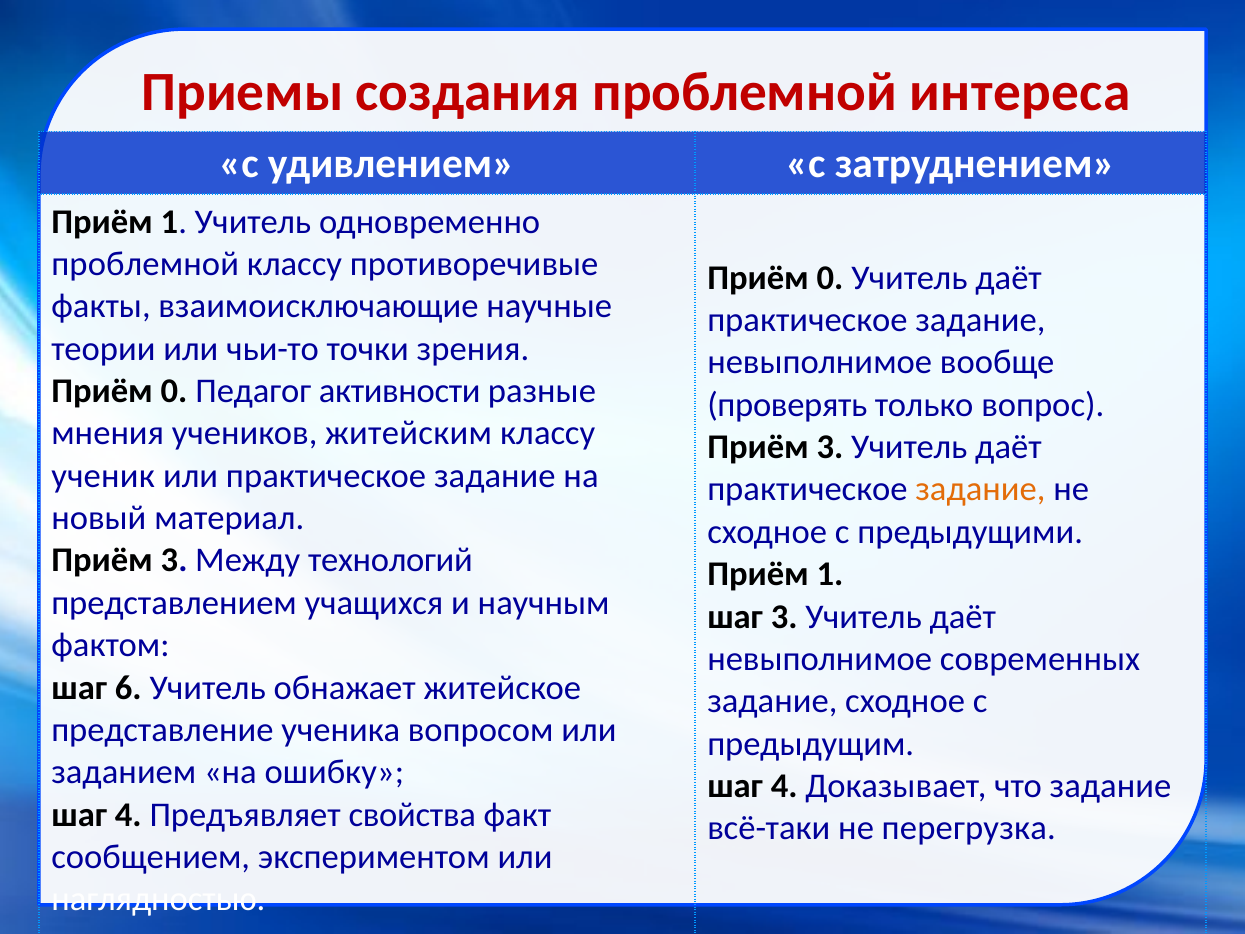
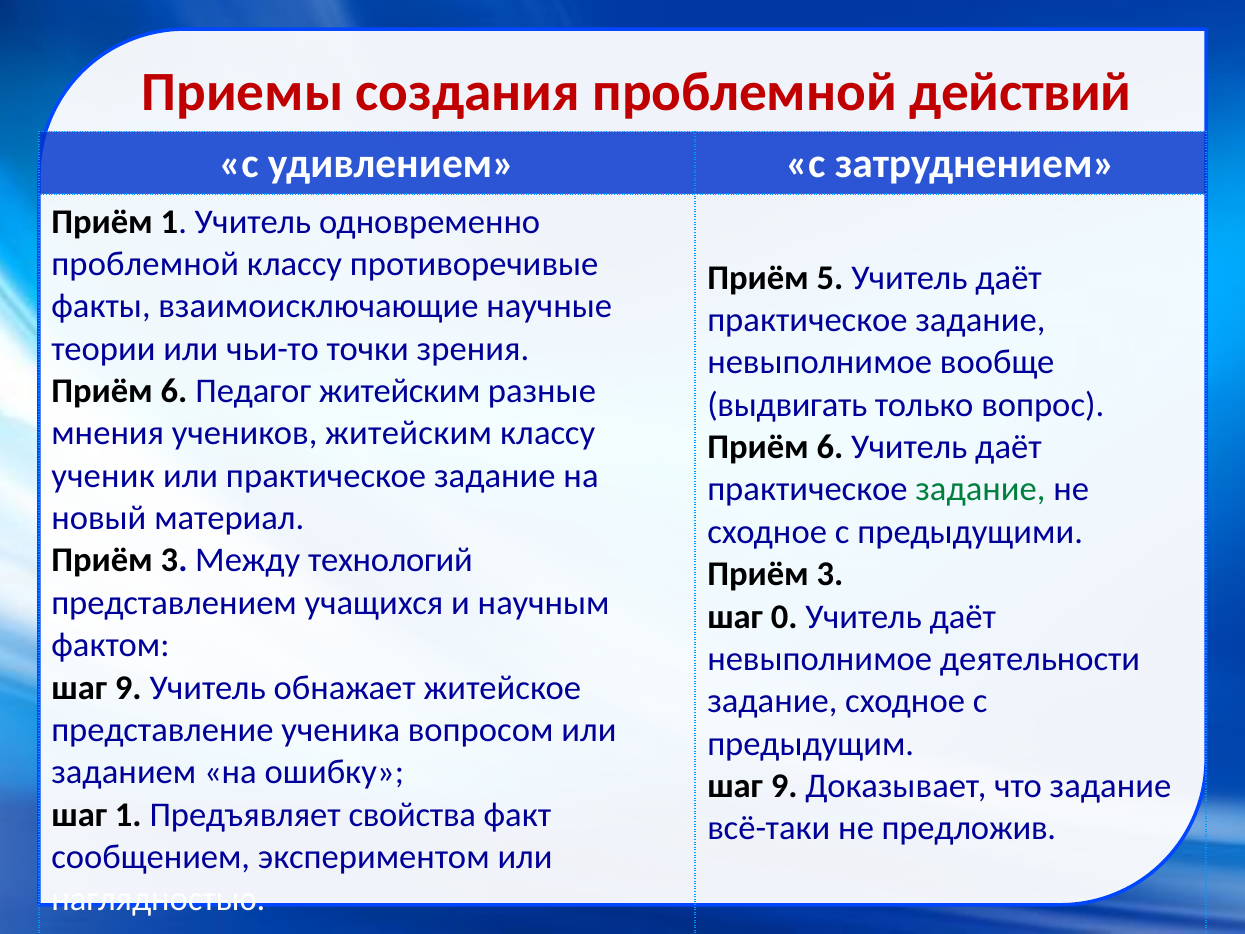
интереса: интереса -> действий (1021, 92)
0: 0 -> 5 (830, 278)
0: 0 -> 6 (174, 391)
Педагог активности: активности -> житейским (400, 391)
проверять: проверять -> выдвигать (787, 405)
3: 3 -> 6 (830, 447)
задание colour: orange -> green (980, 489)
1: 1 -> 3 (830, 574)
шаг 3: 3 -> 0 (784, 616)
современных: современных -> деятельности (1040, 659)
6: 6 -> 9 (128, 687)
4: 4 -> 9 (784, 786)
4: 4 -> 1 (128, 814)
перегрузка: перегрузка -> предложив (969, 828)
